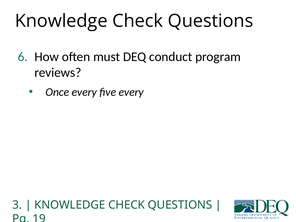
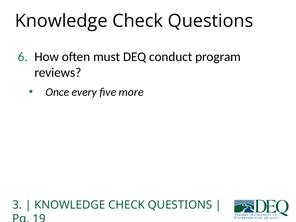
five every: every -> more (131, 92)
